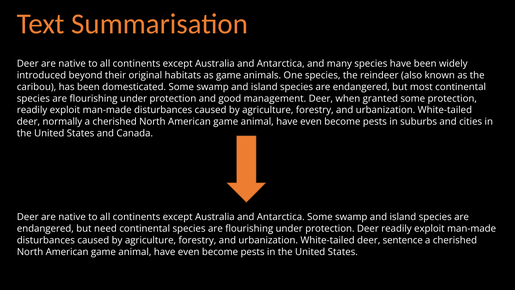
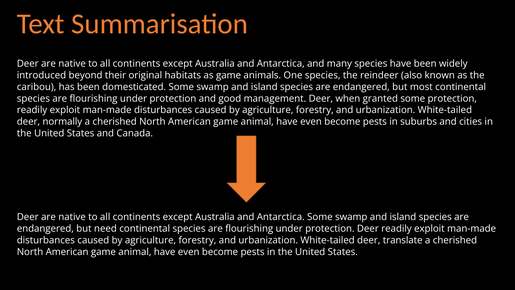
sentence: sentence -> translate (403, 240)
